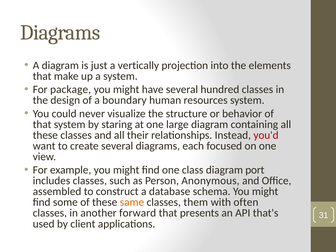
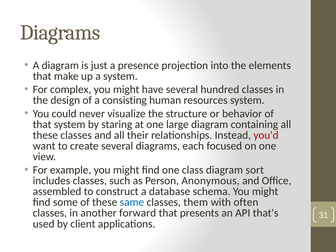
vertically: vertically -> presence (138, 65)
package: package -> complex (71, 90)
boundary: boundary -> consisting (125, 100)
port: port -> sort (255, 170)
same colour: orange -> blue (132, 202)
